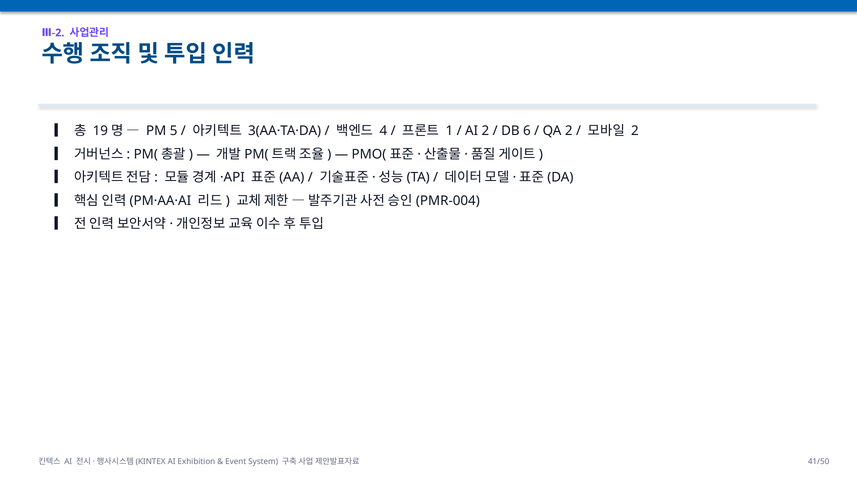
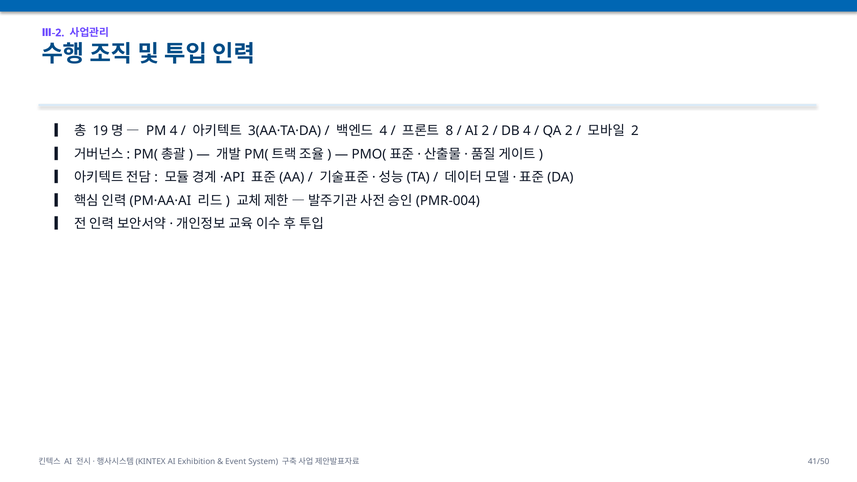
PM 5: 5 -> 4 (174, 131)
1: 1 -> 8 (449, 131)
DB 6: 6 -> 4 (527, 131)
